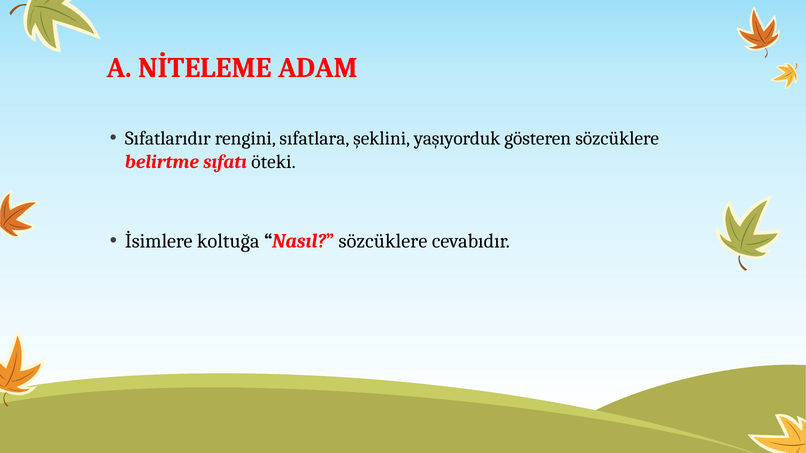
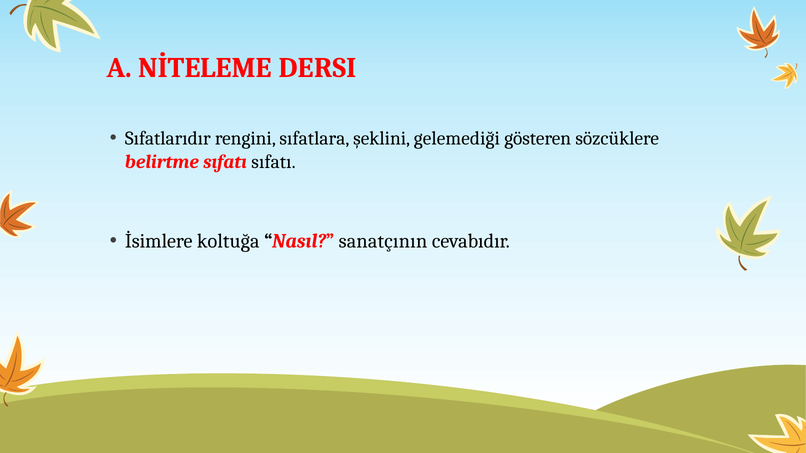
ADAM: ADAM -> DERSI (318, 68)
yaşıyorduk: yaşıyorduk -> gelemediği (457, 139)
sıfatı öteki: öteki -> sıfatı (274, 162)
Nasıl sözcüklere: sözcüklere -> sanatçının (383, 241)
